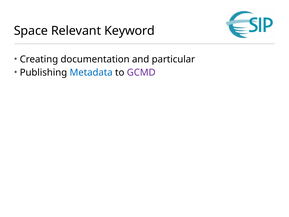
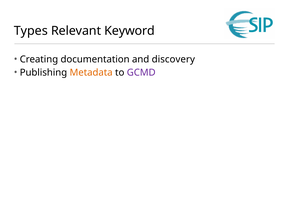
Space: Space -> Types (31, 31)
particular: particular -> discovery (173, 59)
Metadata colour: blue -> orange (91, 72)
